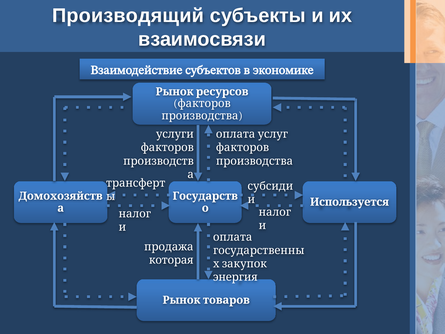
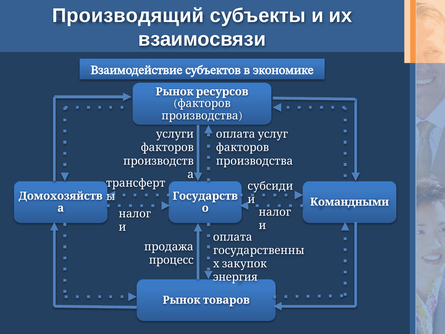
Используется: Используется -> Командными (350, 202)
которая: которая -> процесс (171, 260)
